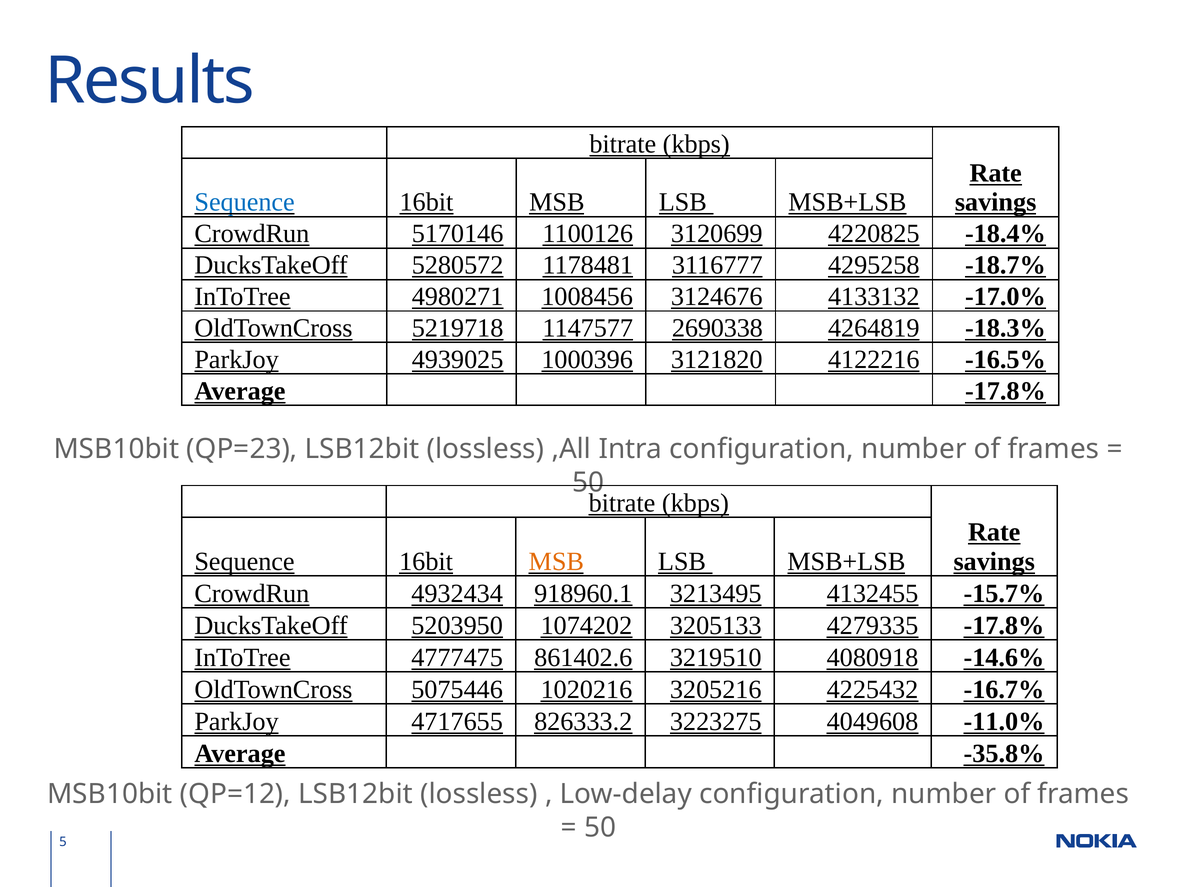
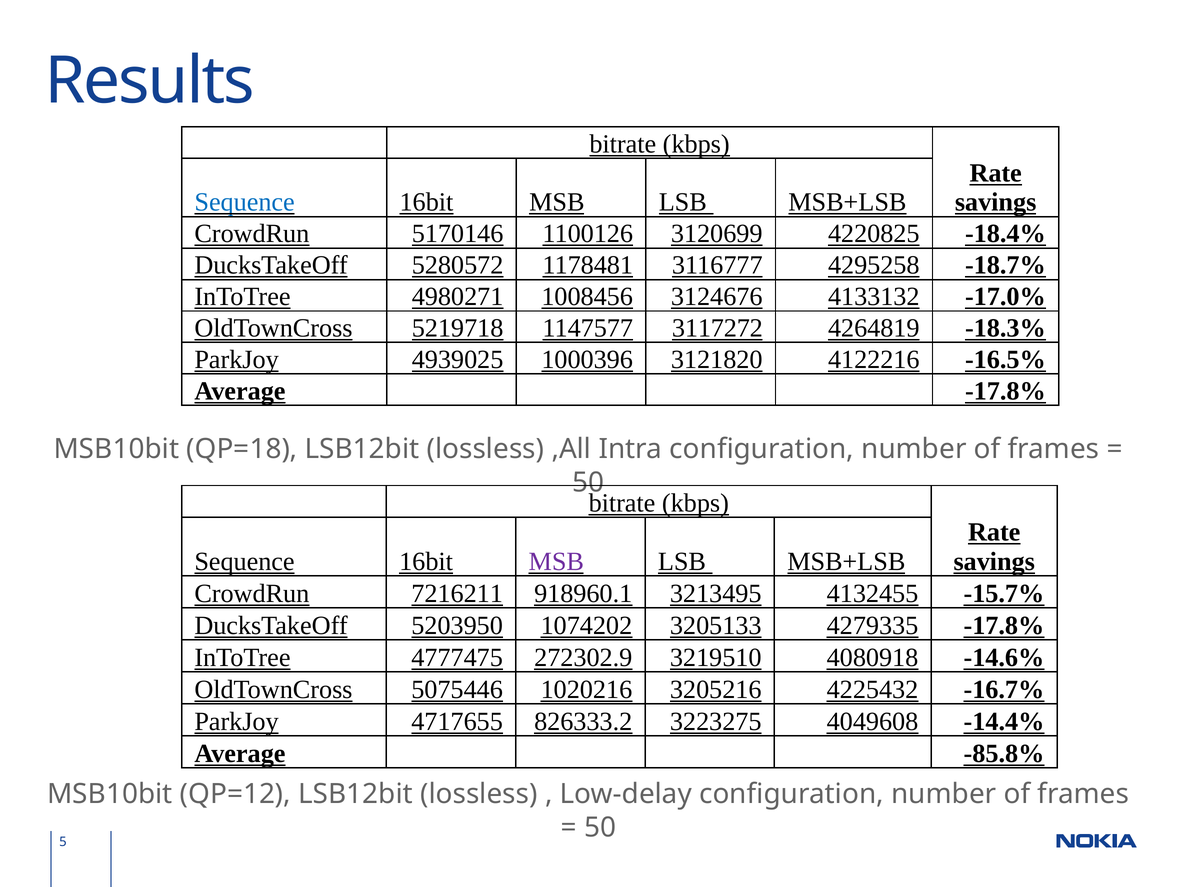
2690338: 2690338 -> 3117272 (717, 328)
QP=23: QP=23 -> QP=18 (242, 449)
MSB colour: orange -> purple (556, 562)
4932434: 4932434 -> 7216211 (457, 594)
861402.6: 861402.6 -> 272302.9 (583, 658)
-11.0%: -11.0% -> -14.4% (1004, 722)
-35.8%: -35.8% -> -85.8% (1004, 754)
